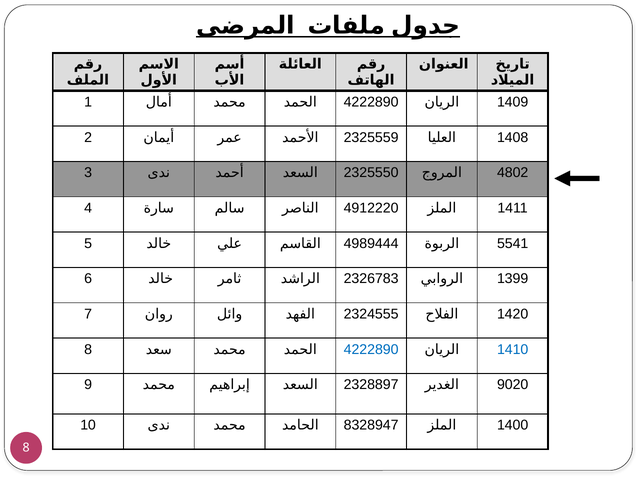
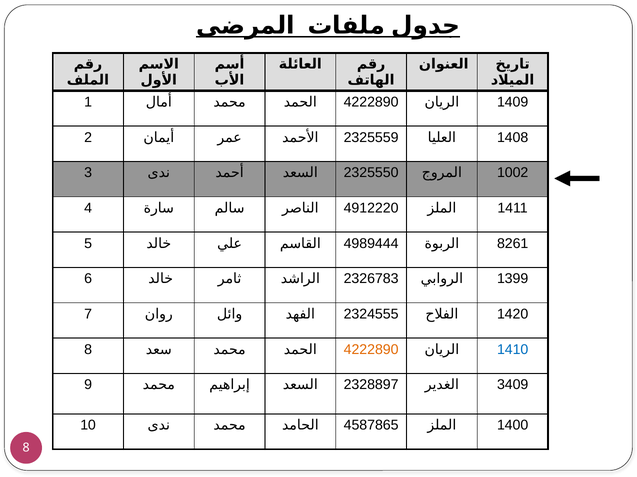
4802: 4802 -> 1002 (513, 173)
5541: 5541 -> 8261 (513, 244)
4222890 colour: blue -> orange (371, 350)
9020: 9020 -> 3409 (513, 385)
8328947: 8328947 -> 4587865 (371, 426)
